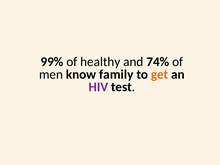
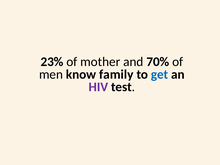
99%: 99% -> 23% (52, 62)
healthy: healthy -> mother (100, 62)
74%: 74% -> 70% (158, 62)
get colour: orange -> blue (160, 74)
